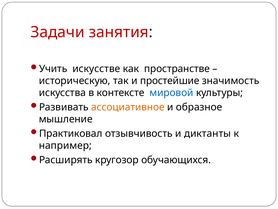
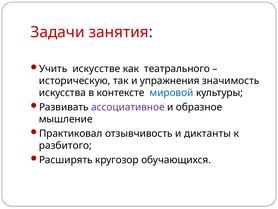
пространстве: пространстве -> театрального (177, 69)
простейшие: простейшие -> упражнения (170, 81)
ассоциативное colour: orange -> purple (128, 107)
например: например -> разбитого (65, 145)
